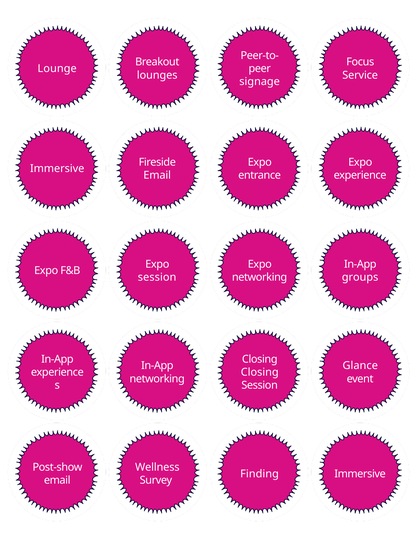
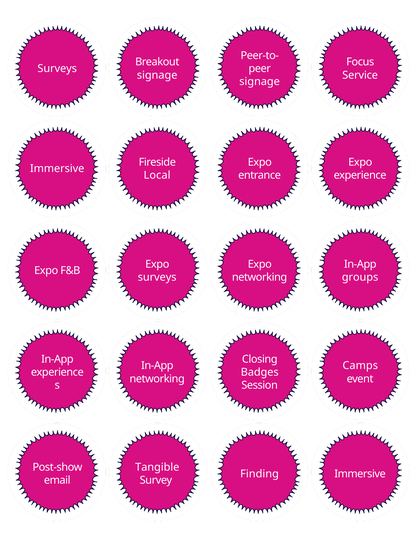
Lounge: Lounge -> Surveys (57, 68)
lounges: lounges -> signage (157, 75)
Email: Email -> Local (157, 175)
session: session -> surveys (157, 277)
Glance: Glance -> Camps (360, 365)
Closing: Closing -> Badges (260, 372)
Wellness: Wellness -> Tangible (157, 467)
